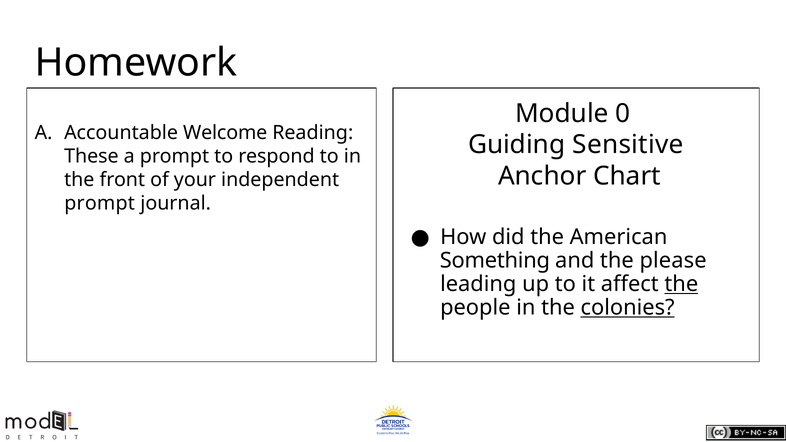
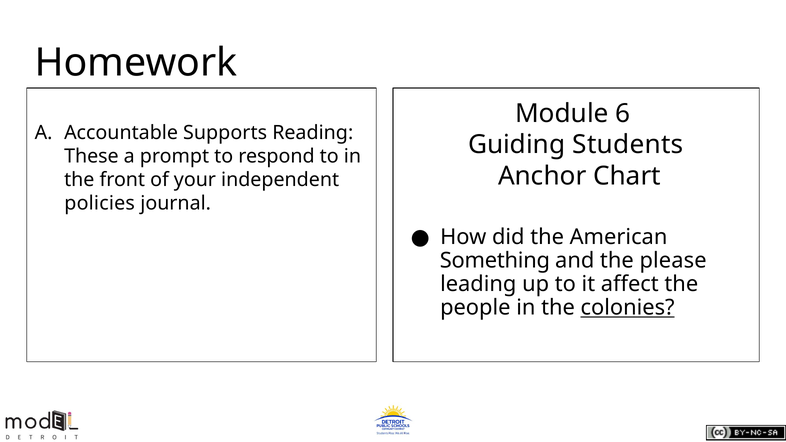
0: 0 -> 6 (623, 113)
Welcome: Welcome -> Supports (225, 133)
Sensitive: Sensitive -> Students (628, 145)
prompt: prompt -> policies (100, 203)
the underline: present -> none (681, 284)
